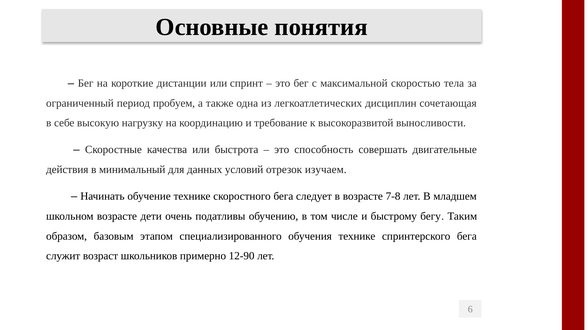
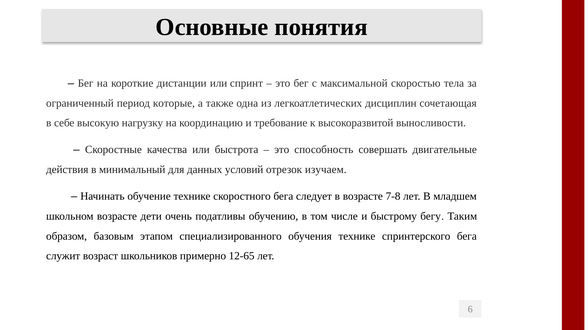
пробуем: пробуем -> которые (174, 103)
12-90: 12-90 -> 12-65 (242, 257)
